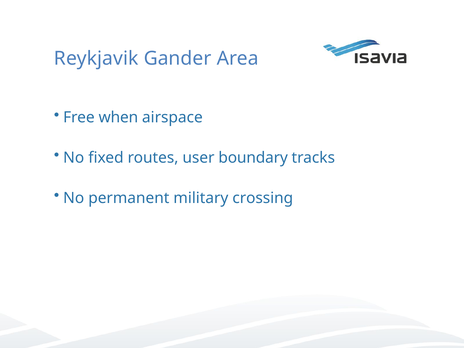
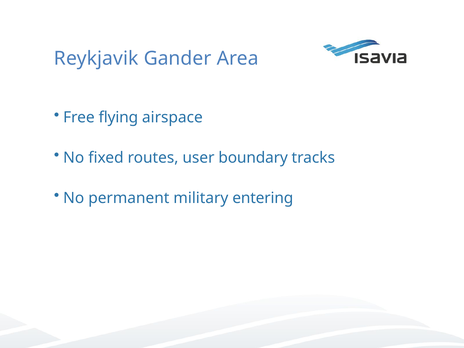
when: when -> flying (118, 118)
crossing: crossing -> entering (263, 198)
